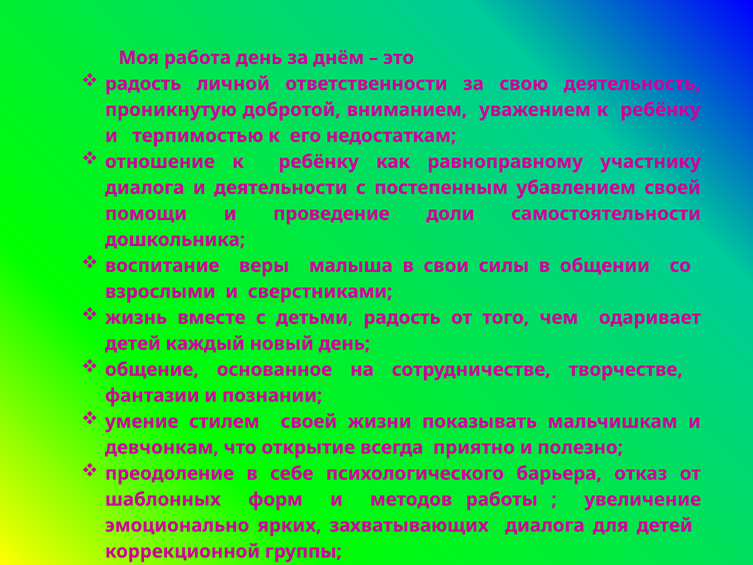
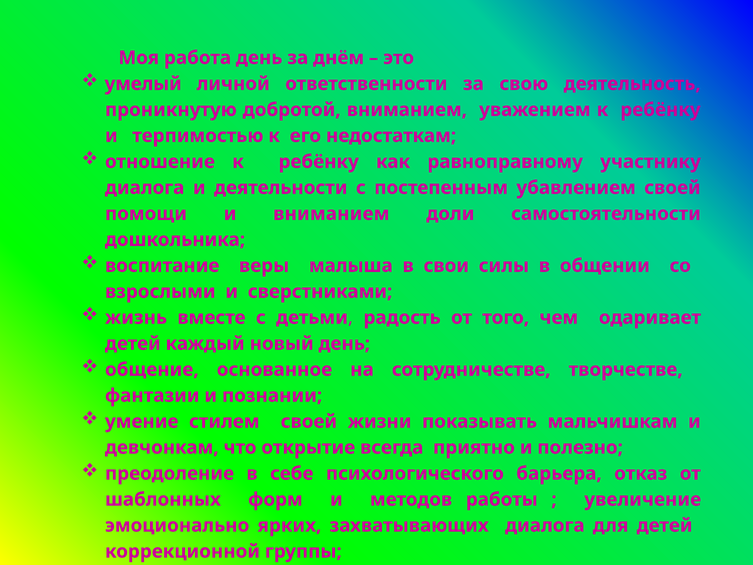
радость: радость -> умелый (143, 84)
и проведение: проведение -> вниманием (331, 214)
